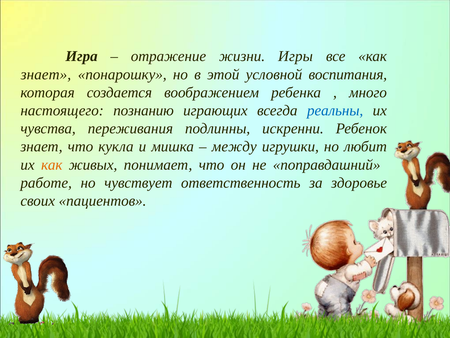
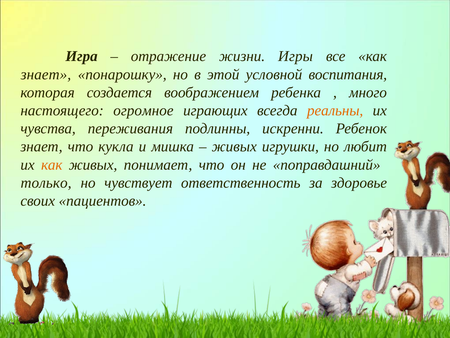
познанию: познанию -> огромное (143, 110)
реальны colour: blue -> orange (335, 110)
между: между -> живых (234, 146)
работе: работе -> только (46, 182)
